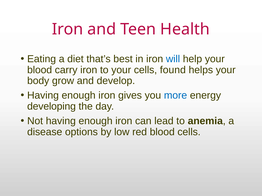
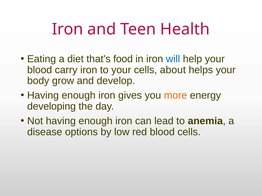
best: best -> food (123, 59)
found: found -> about (173, 70)
more colour: blue -> orange (175, 96)
